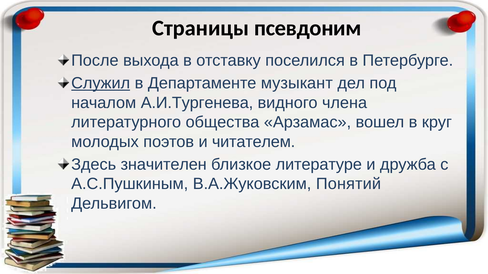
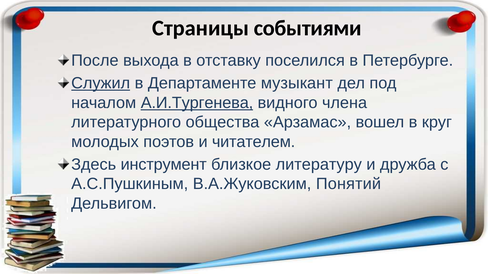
псевдоним: псевдоним -> событиями (308, 28)
А.И.Тургенева underline: none -> present (197, 103)
значителен: значителен -> инструмент (164, 165)
литературе: литературе -> литературу (319, 165)
